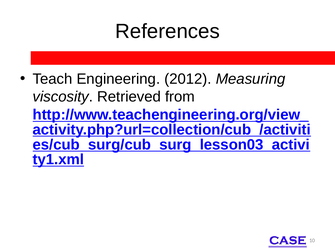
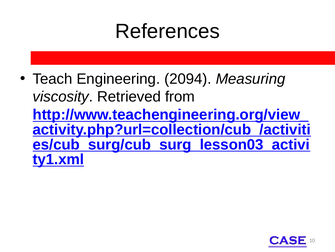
2012: 2012 -> 2094 (188, 79)
